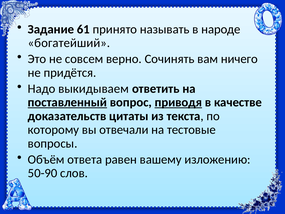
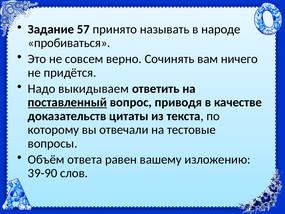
61: 61 -> 57 (83, 29)
богатейший: богатейший -> пробиваться (69, 43)
приводя underline: present -> none (178, 102)
50-90: 50-90 -> 39-90 (43, 173)
